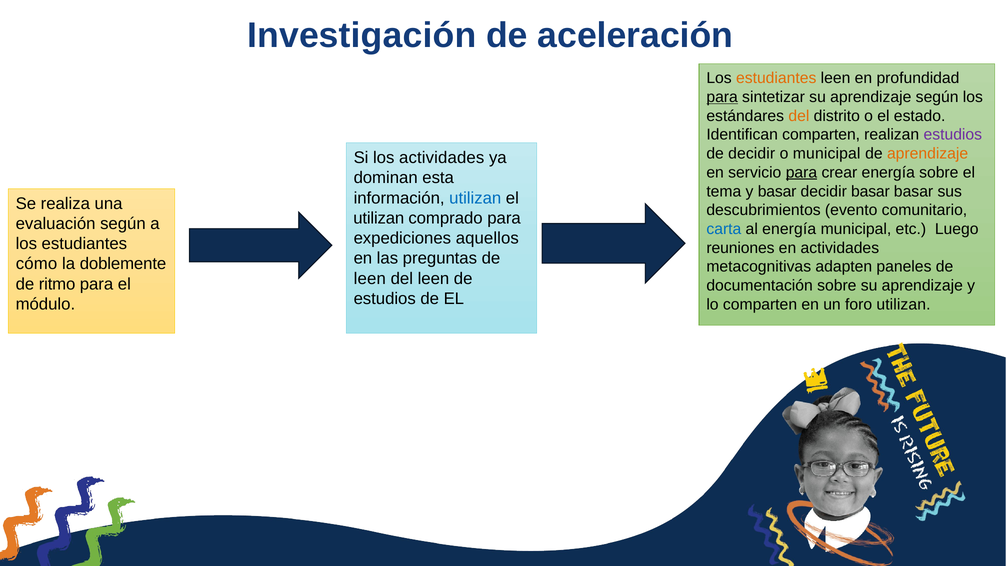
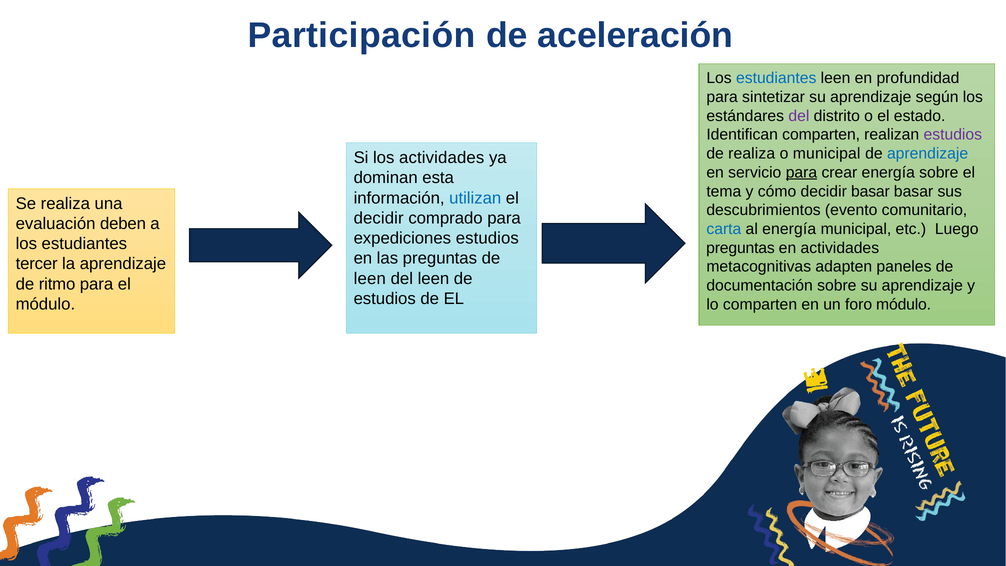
Investigación: Investigación -> Participación (362, 36)
estudiantes colour: orange -> blue (776, 78)
para underline: present -> none (722, 97)
del colour: orange -> purple (799, 116)
de decidir: decidir -> realiza (752, 154)
aprendizaje colour: orange -> blue (928, 154)
y basar: basar -> cómo (777, 191)
utilizan: utilizan -> decidir (379, 218)
evaluación según: según -> deben (123, 224)
expediciones aquellos: aquellos -> estudios (487, 238)
reuniones: reuniones -> preguntas (741, 248)
cómo: cómo -> tercer (37, 264)
la doblemente: doblemente -> aprendizaje (123, 264)
foro utilizan: utilizan -> módulo (904, 304)
